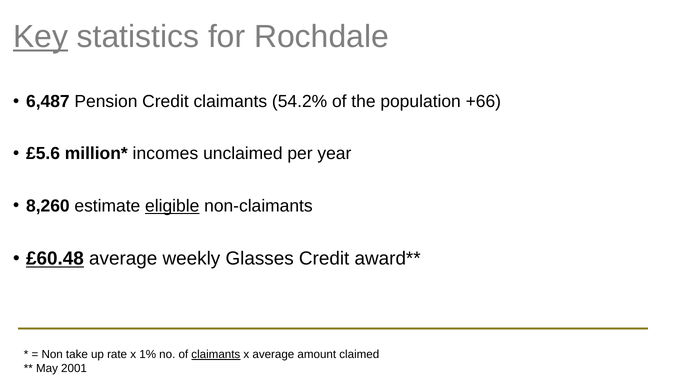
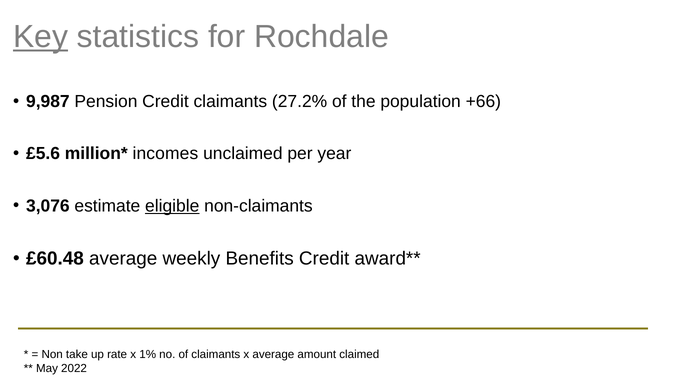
6,487: 6,487 -> 9,987 (48, 102)
54.2%: 54.2% -> 27.2% (300, 102)
8,260: 8,260 -> 3,076 (48, 206)
£60.48 underline: present -> none (55, 259)
Glasses: Glasses -> Benefits (260, 259)
claimants underline: present -> none (216, 355)
2001: 2001 -> 2022 (74, 369)
